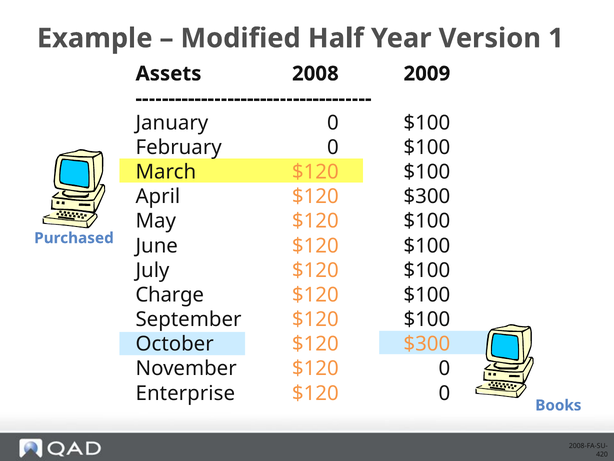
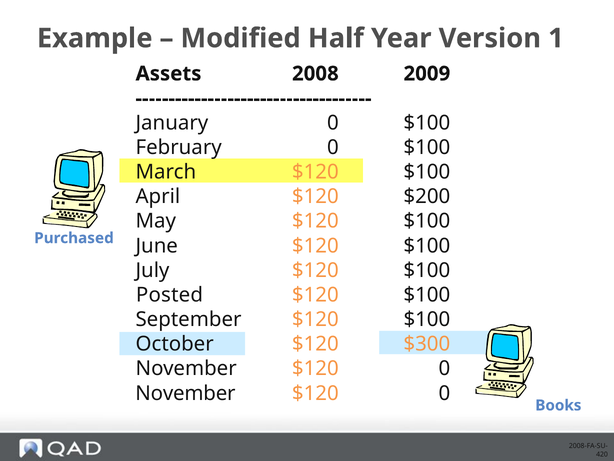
April $120 $300: $300 -> $200 (427, 196)
Charge: Charge -> Posted (170, 295)
Enterprise: Enterprise -> November (185, 393)
